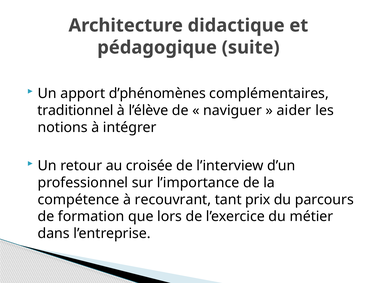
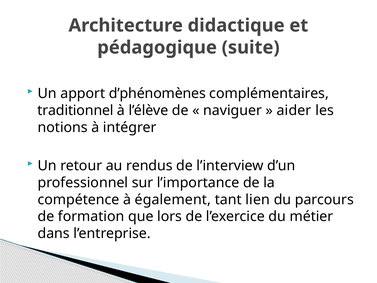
croisée: croisée -> rendus (149, 165)
recouvrant: recouvrant -> également (173, 199)
prix: prix -> lien (258, 199)
